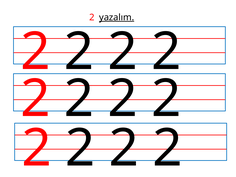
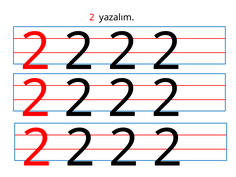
yazalım underline: present -> none (117, 17)
